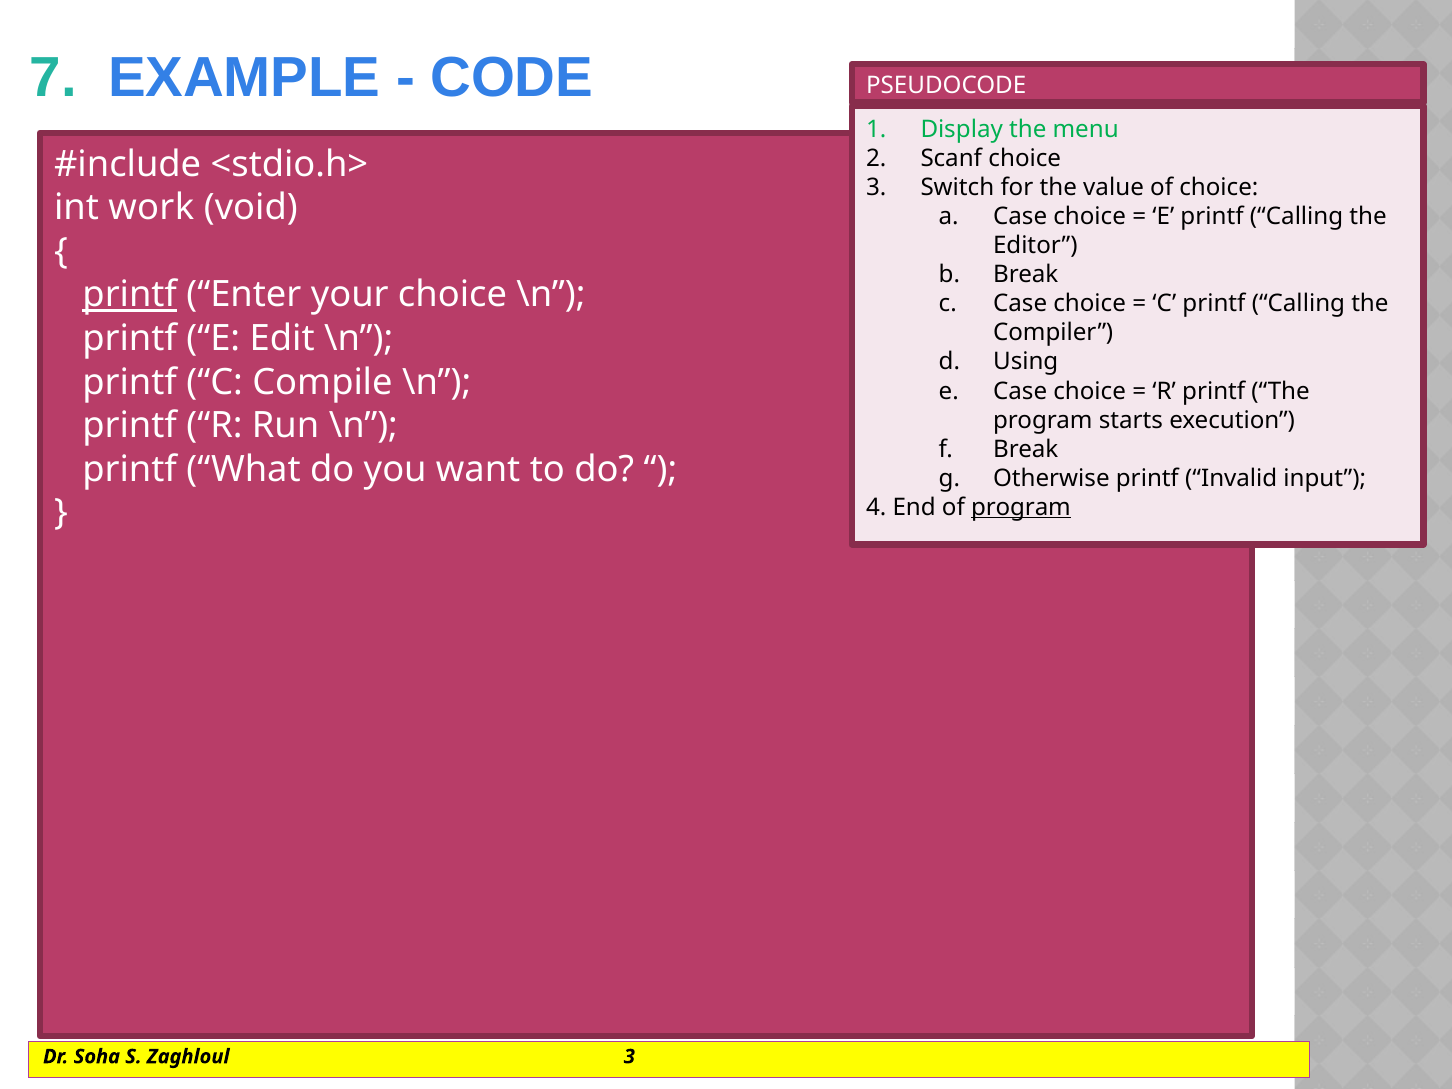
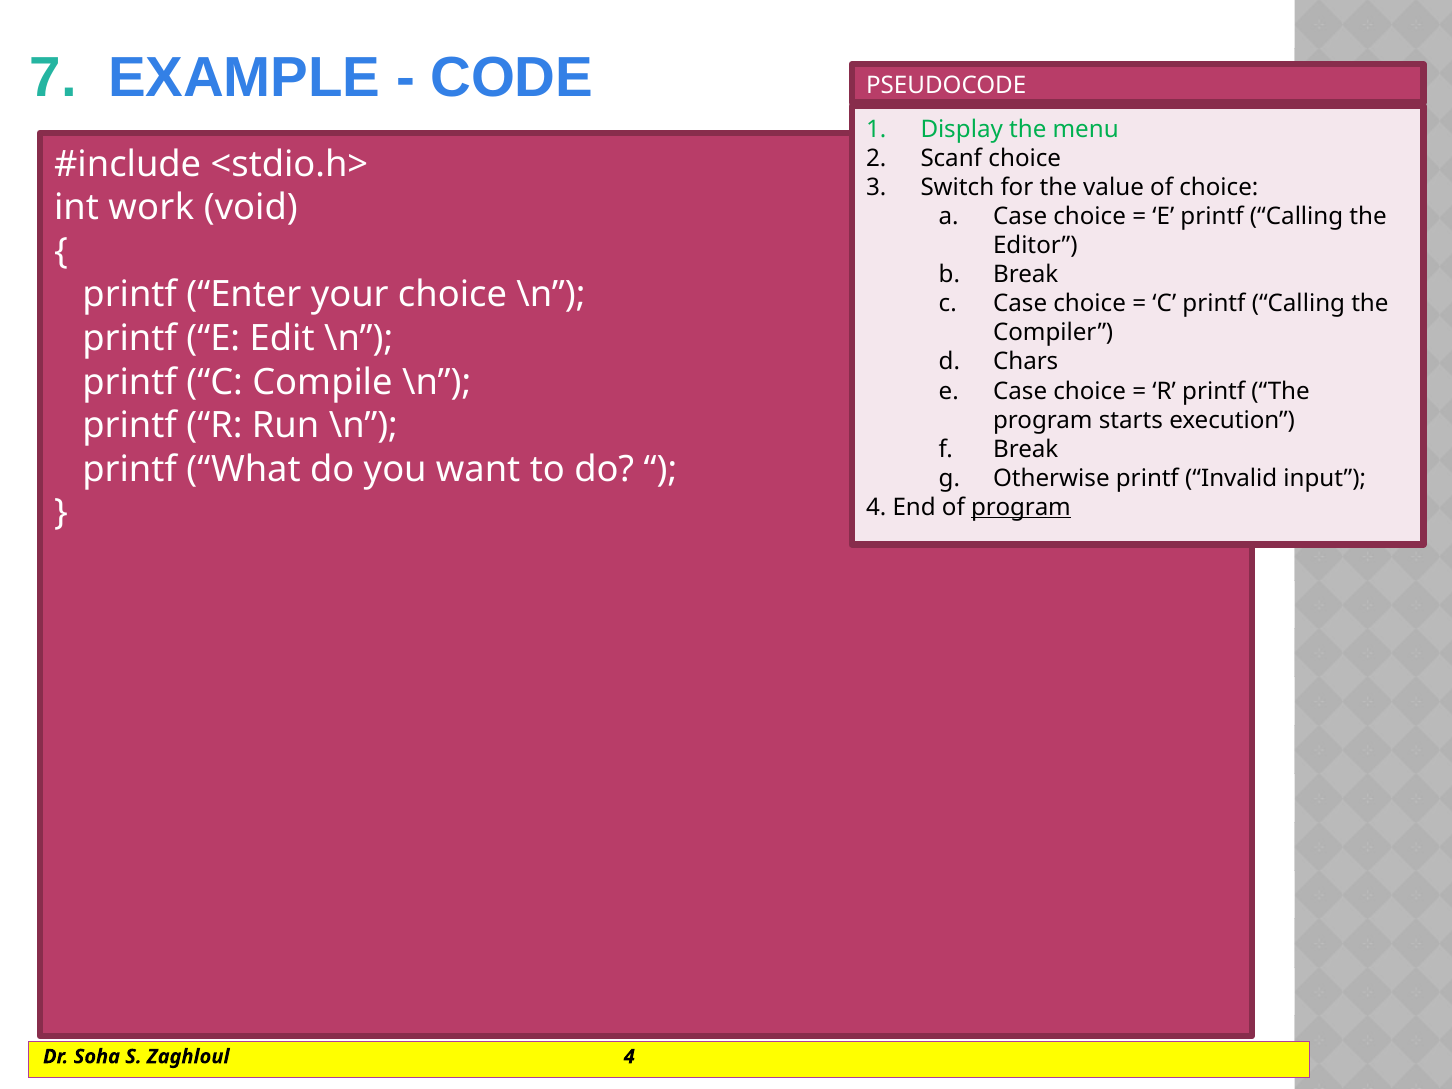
printf underline: present -> none (130, 295)
Using: Using -> Chars (1026, 362)
Zaghloul 3: 3 -> 4 (629, 1057)
